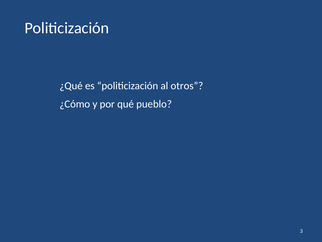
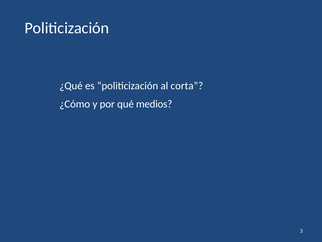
otros: otros -> corta (187, 86)
pueblo: pueblo -> medios (154, 104)
